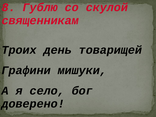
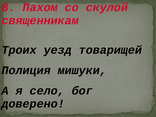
Гублю: Гублю -> Пахом (40, 7)
день: день -> уезд (58, 50)
Графини: Графини -> Полиция (26, 70)
